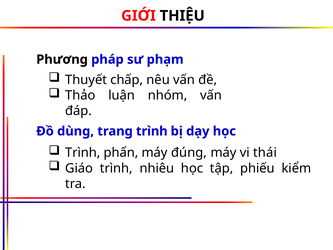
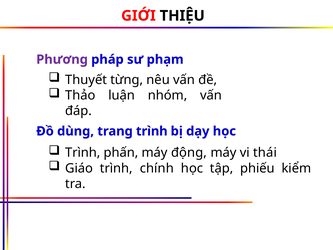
Phương colour: black -> purple (62, 59)
chấp: chấp -> từng (127, 80)
đúng: đúng -> động (189, 153)
nhiêu: nhiêu -> chính (157, 168)
